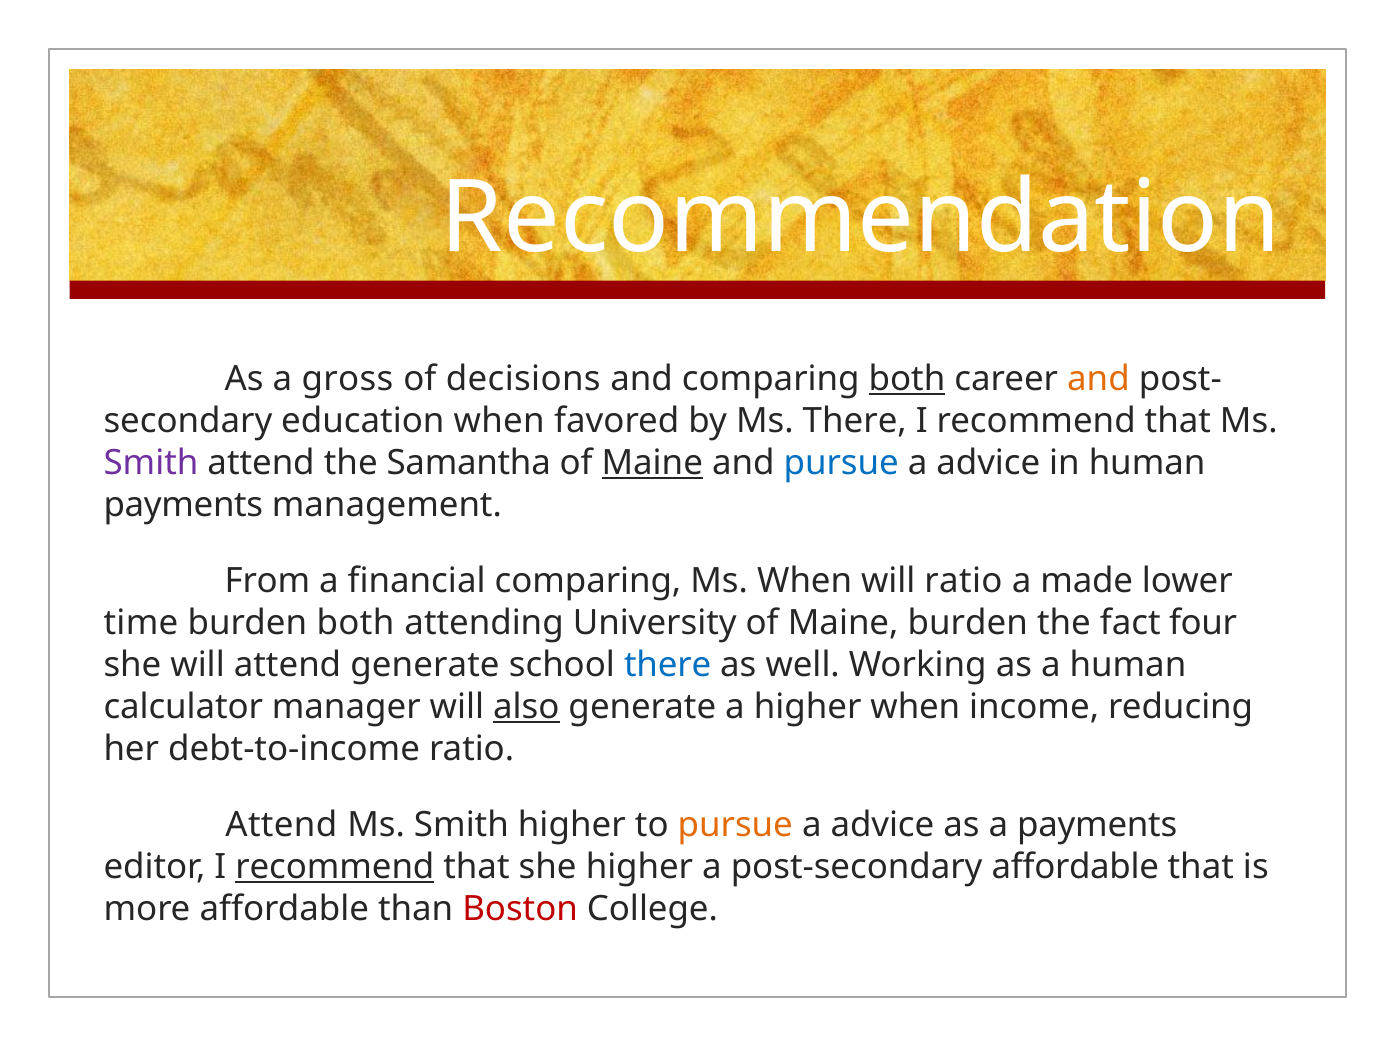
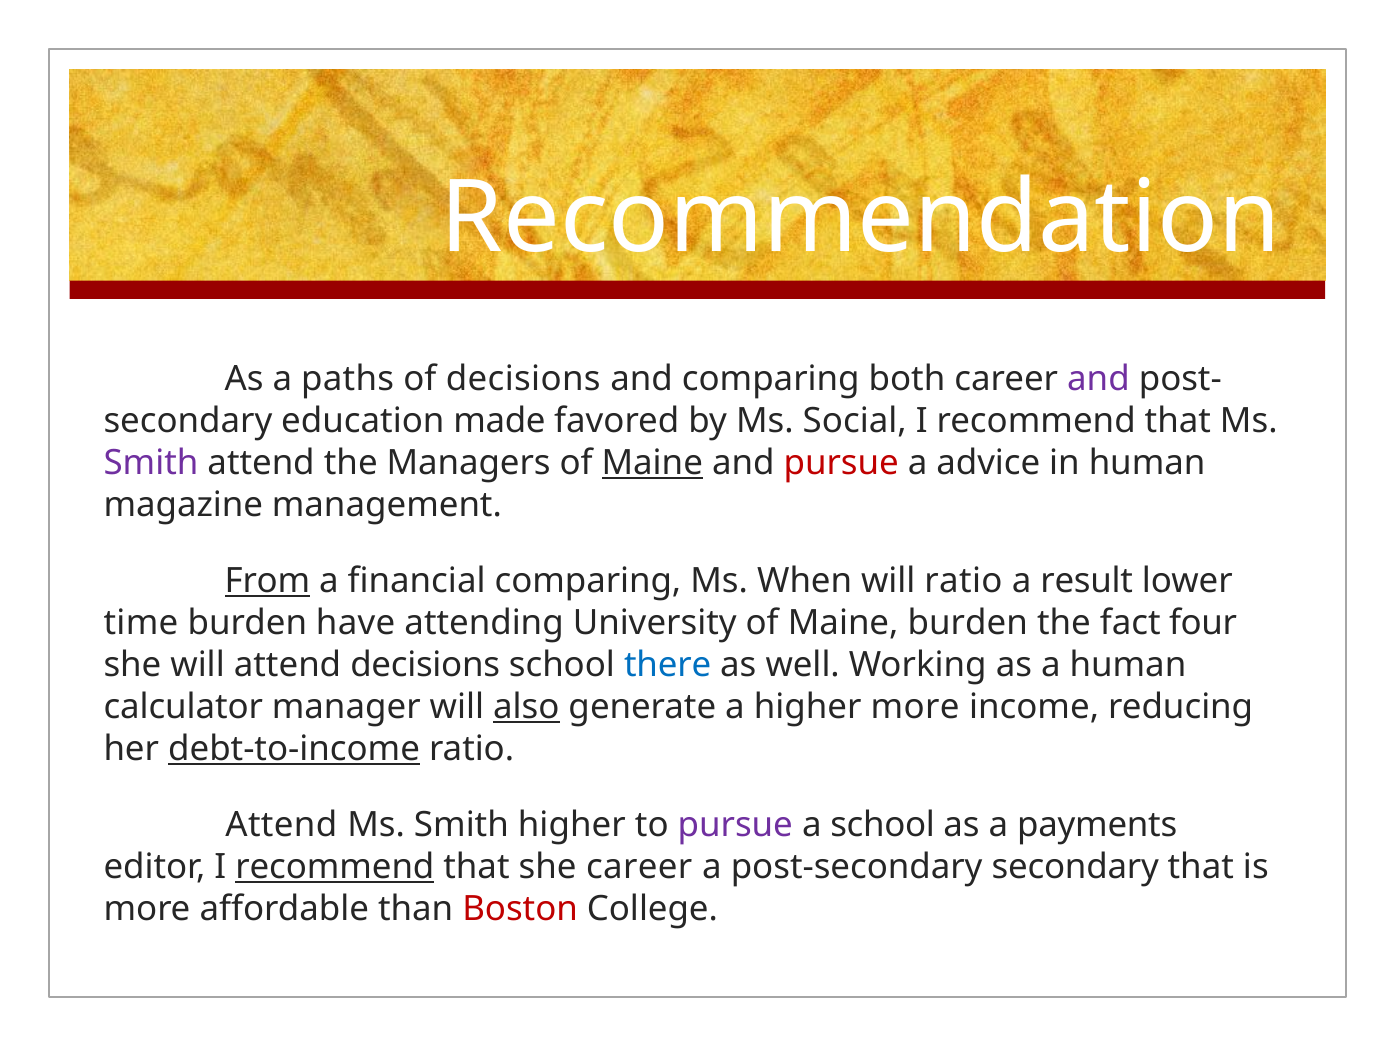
gross: gross -> paths (348, 379)
both underline: present -> none (907, 379)
and colour: orange -> purple (1098, 379)
education when: when -> made (499, 421)
Ms There: There -> Social (855, 421)
Samantha: Samantha -> Managers (469, 463)
pursue colour: blue -> red (841, 463)
payments: payments -> magazine (183, 505)
From underline: none -> present (267, 581)
made: made -> result (1087, 581)
burden both: both -> have (356, 623)
attend generate: generate -> decisions (425, 665)
higher when: when -> more (915, 707)
debt-to-income underline: none -> present (294, 749)
pursue colour: orange -> purple (735, 825)
advice: advice -> school (883, 825)
she higher: higher -> career (639, 867)
post-secondary affordable: affordable -> secondary (1075, 867)
